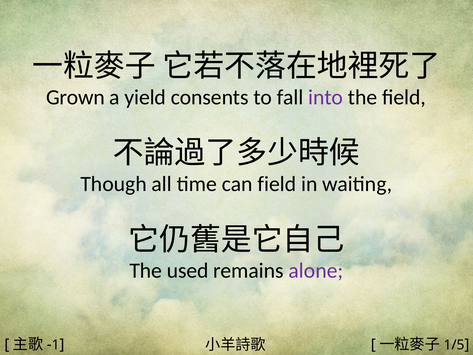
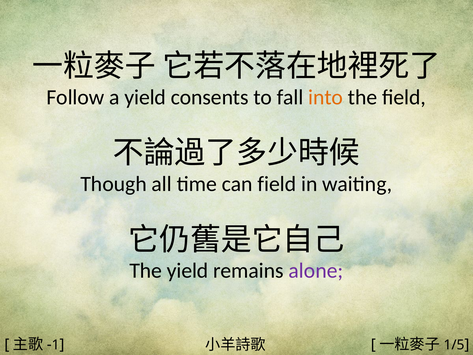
Grown: Grown -> Follow (75, 97)
into colour: purple -> orange (326, 97)
The used: used -> yield (188, 271)
